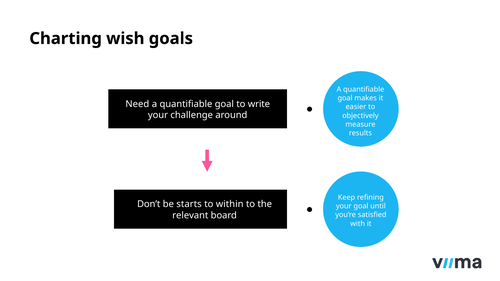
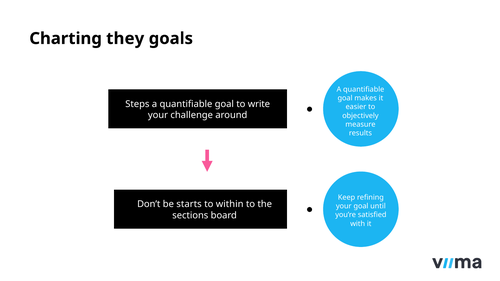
wish: wish -> they (125, 39)
Need: Need -> Steps (137, 104)
relevant: relevant -> sections (190, 216)
